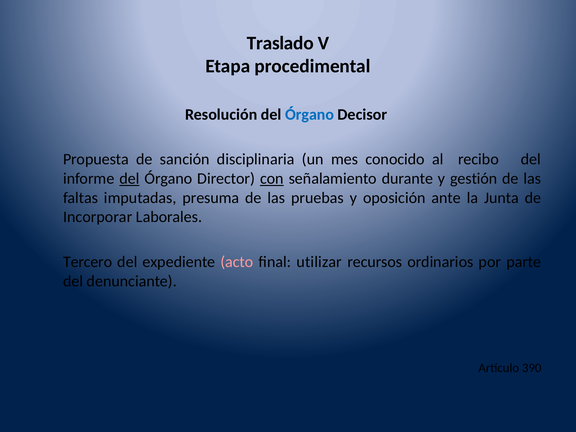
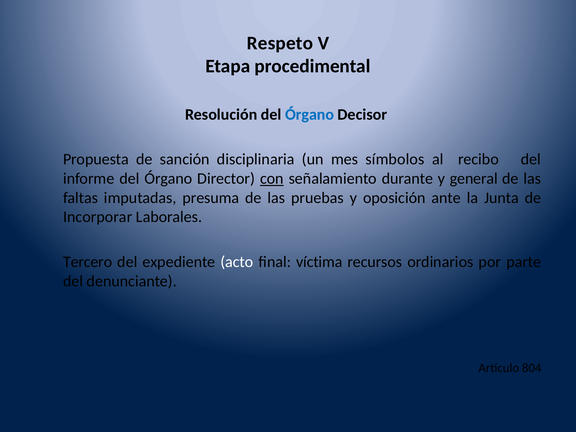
Traslado: Traslado -> Respeto (280, 43)
conocido: conocido -> símbolos (395, 159)
del underline: present -> none (129, 179)
gestión: gestión -> general (474, 179)
acto colour: pink -> white (237, 262)
utilizar: utilizar -> víctima (319, 262)
390: 390 -> 804 (532, 368)
